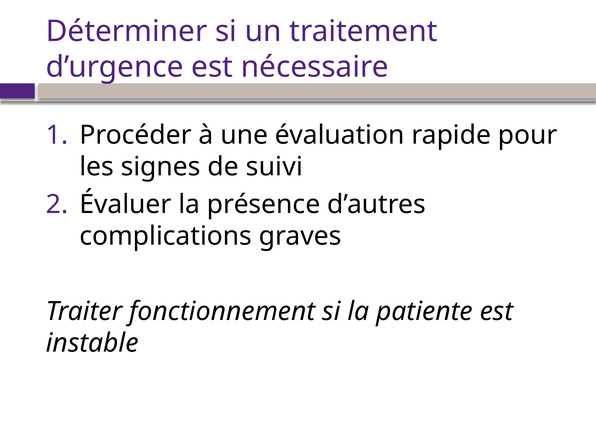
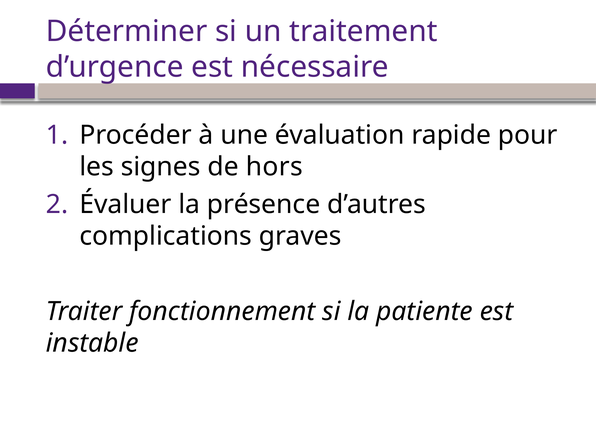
suivi: suivi -> hors (274, 167)
